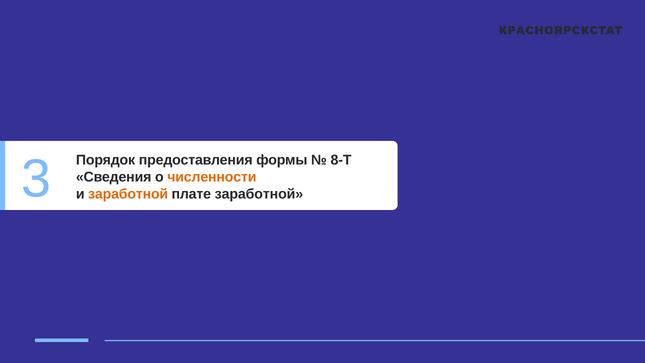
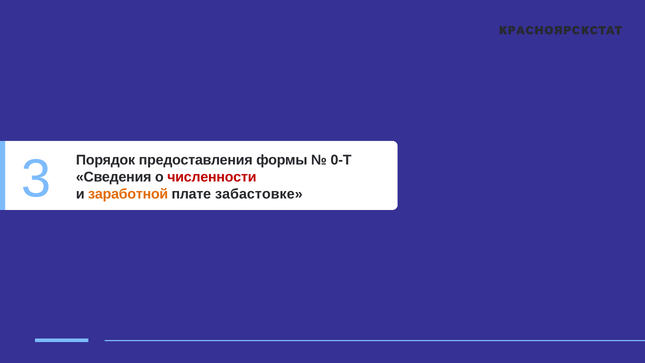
8-Т: 8-Т -> 0-Т (341, 160)
численности colour: orange -> red (212, 177)
плате заработной: заработной -> забастовке (259, 194)
